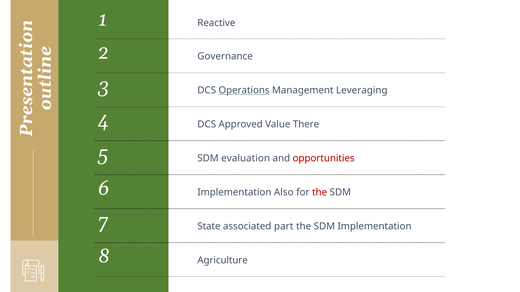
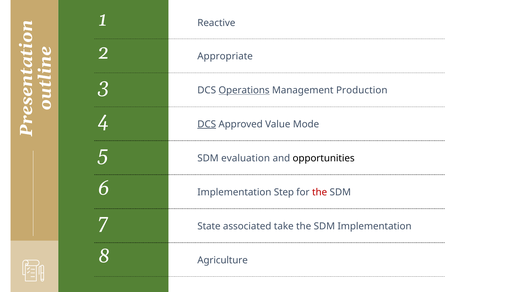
Governance: Governance -> Appropriate (225, 56)
Leveraging: Leveraging -> Production (362, 90)
DCS underline: none -> present (207, 124)
There: There -> Mode (306, 124)
opportunities colour: red -> black (324, 159)
Also: Also -> Step (284, 193)
part: part -> take (284, 227)
